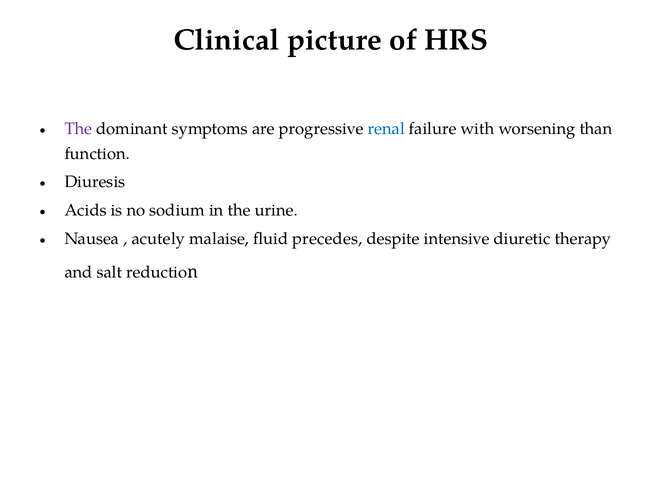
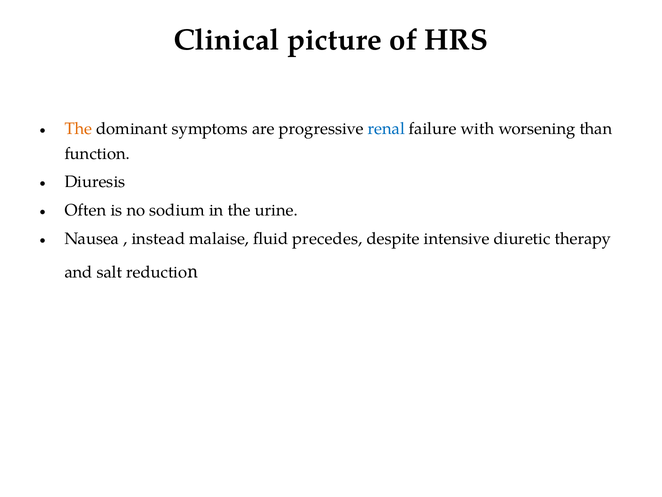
The colour: purple -> orange (78, 129)
Acids: Acids -> Often (86, 210)
acutely: acutely -> instead (158, 238)
